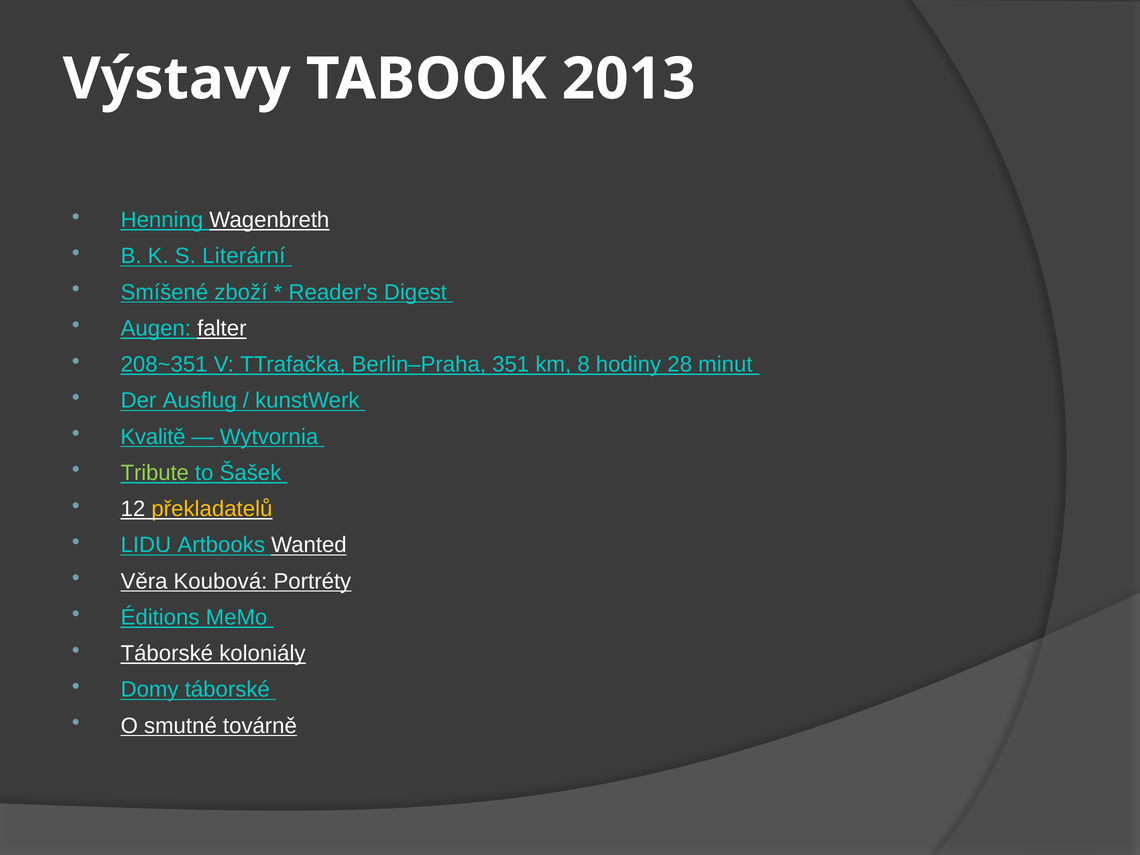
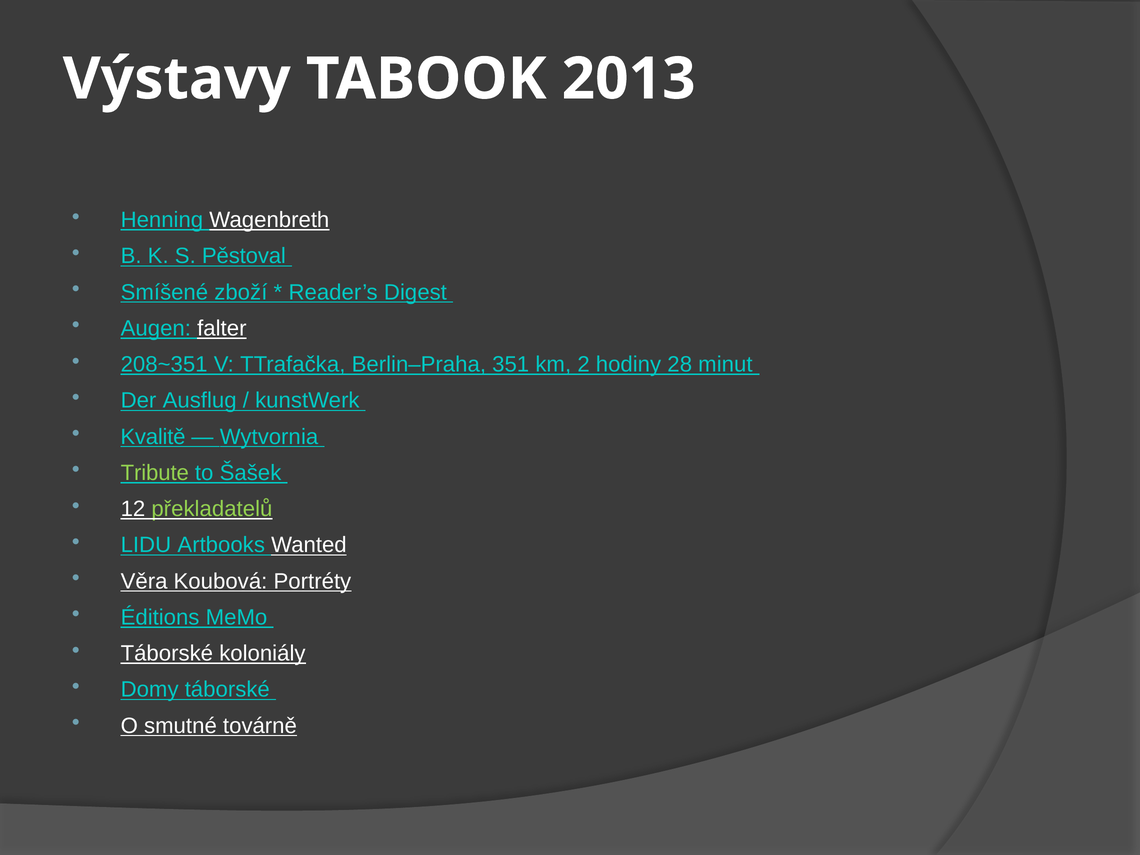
Literární: Literární -> Pěstoval (244, 256)
8: 8 -> 2 (584, 364)
překladatelů colour: yellow -> light green (212, 509)
